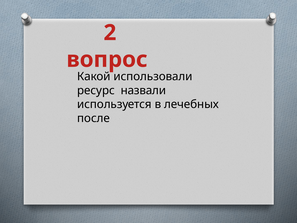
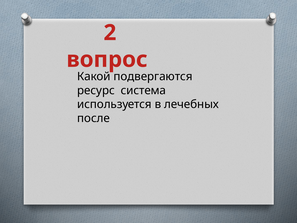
использовали: использовали -> подвергаются (153, 76)
назвали: назвали -> система (143, 90)
